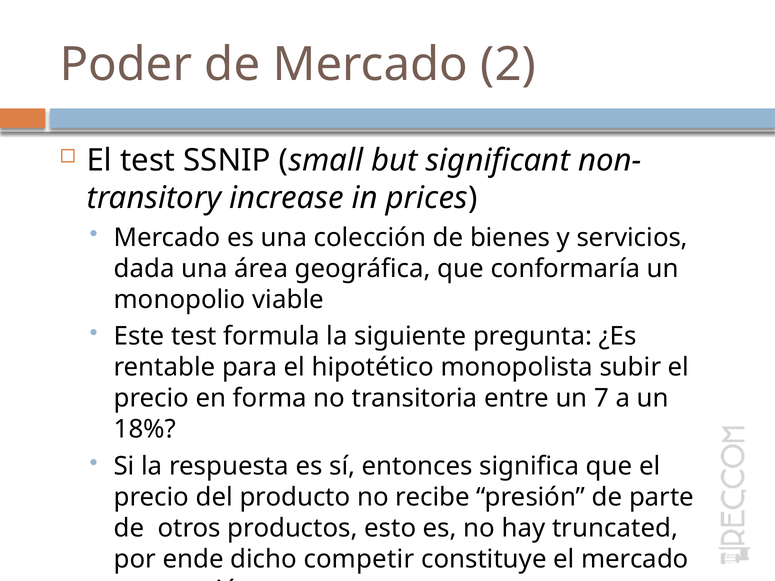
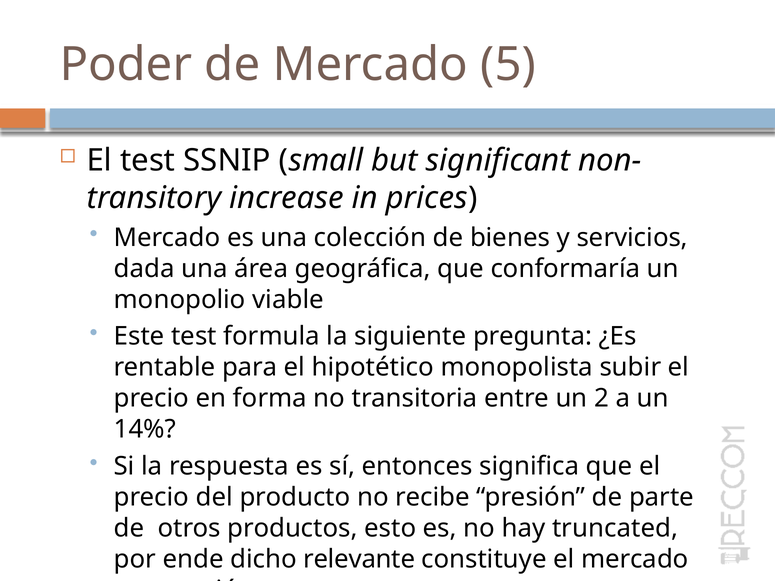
2: 2 -> 5 (508, 65)
7: 7 -> 2 (602, 399)
18%: 18% -> 14% (145, 430)
competir: competir -> relevante (359, 559)
